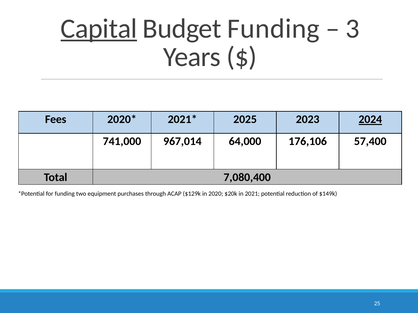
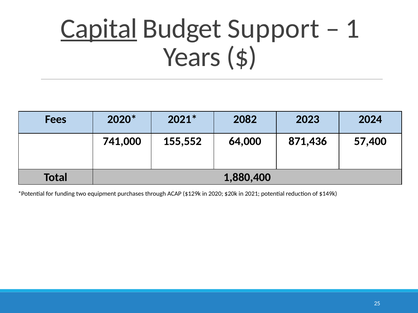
Budget Funding: Funding -> Support (273, 29)
3: 3 -> 1 (353, 29)
2025: 2025 -> 2082 (245, 120)
2024 underline: present -> none (370, 120)
967,014: 967,014 -> 155,552 (182, 142)
176,106: 176,106 -> 871,436 (308, 142)
7,080,400: 7,080,400 -> 1,880,400 (247, 178)
